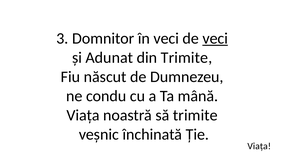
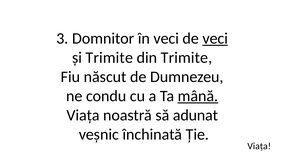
și Adunat: Adunat -> Trimite (109, 58)
mână underline: none -> present (198, 96)
să trimite: trimite -> adunat (195, 115)
